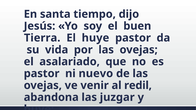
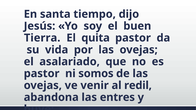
El huye: huye -> quita (96, 38)
nuevo: nuevo -> somos (96, 74)
juzgar: juzgar -> entres (117, 97)
